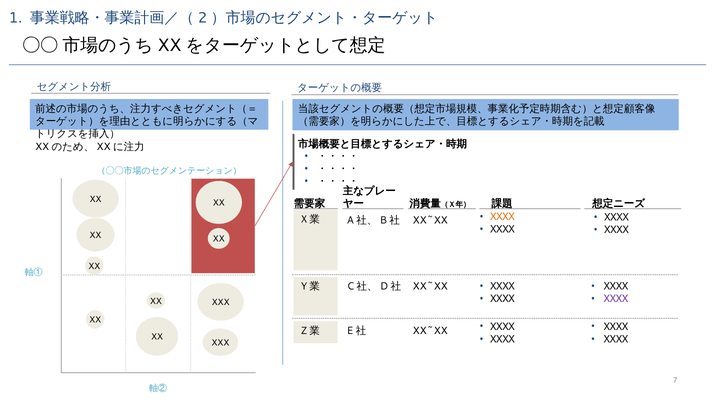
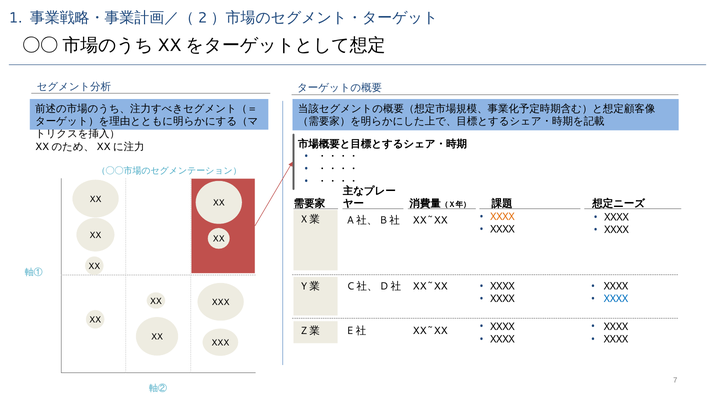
XXXX colour: purple -> blue (616, 299)
